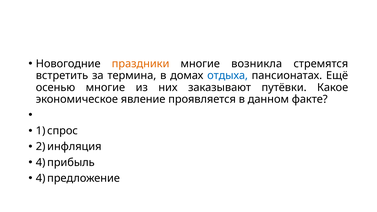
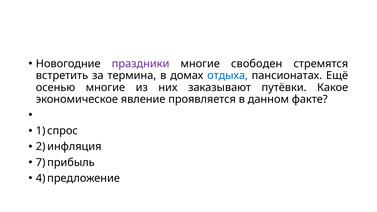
праздники colour: orange -> purple (141, 64)
возникла: возникла -> свободен (257, 64)
4: 4 -> 7 (41, 162)
